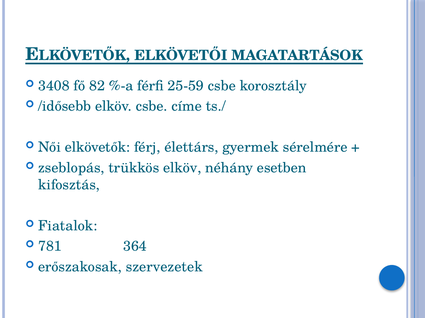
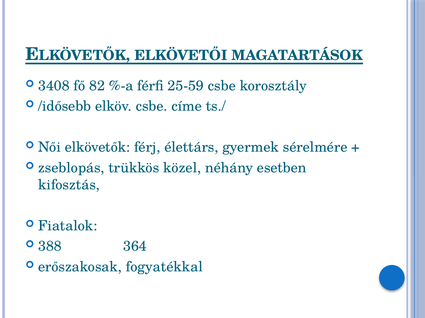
trükkös elköv: elköv -> közel (182, 168)
781: 781 -> 388 (50, 247)
szervezetek: szervezetek -> fogyatékkal (164, 267)
